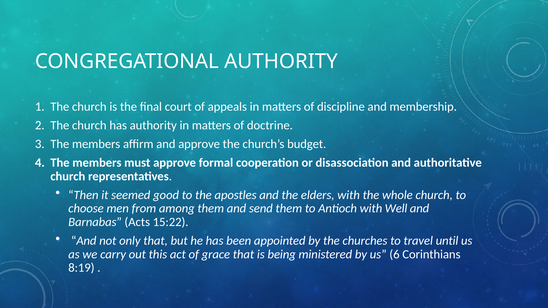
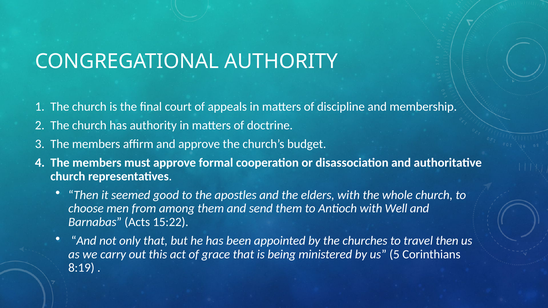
travel until: until -> then (447, 241)
6: 6 -> 5 (394, 254)
